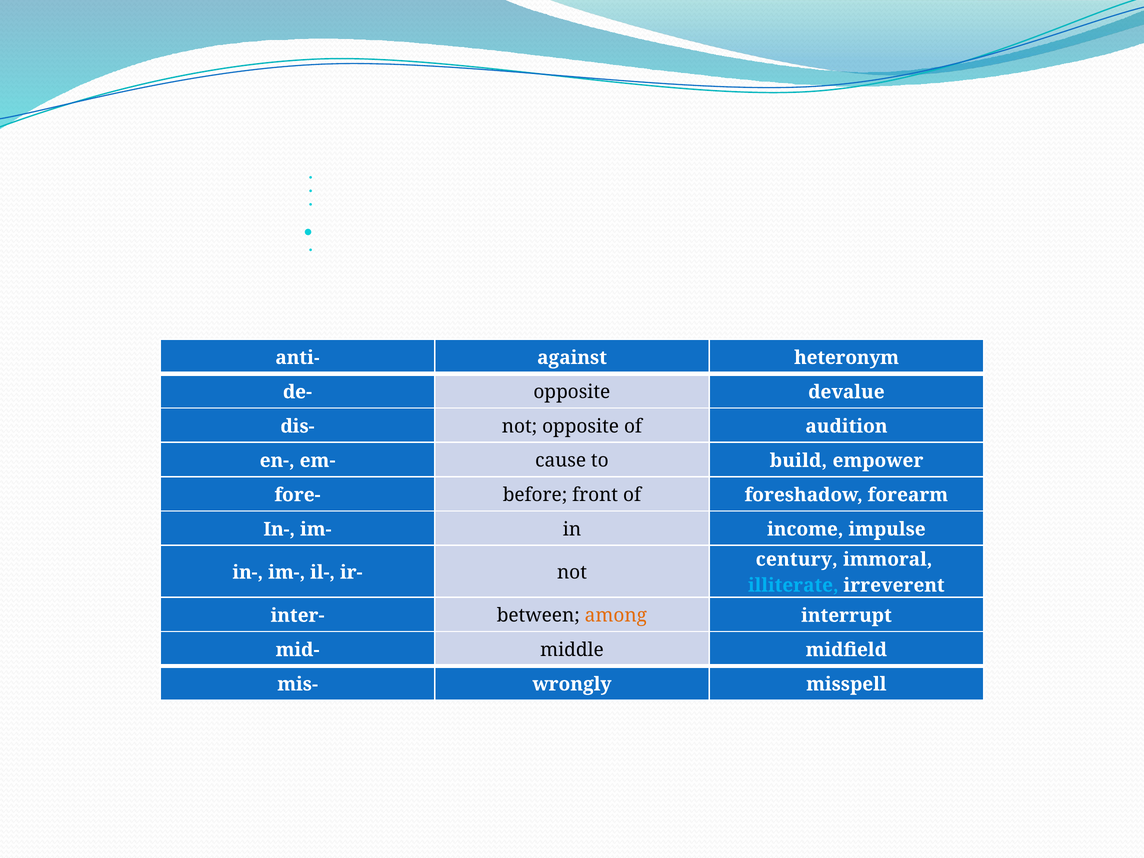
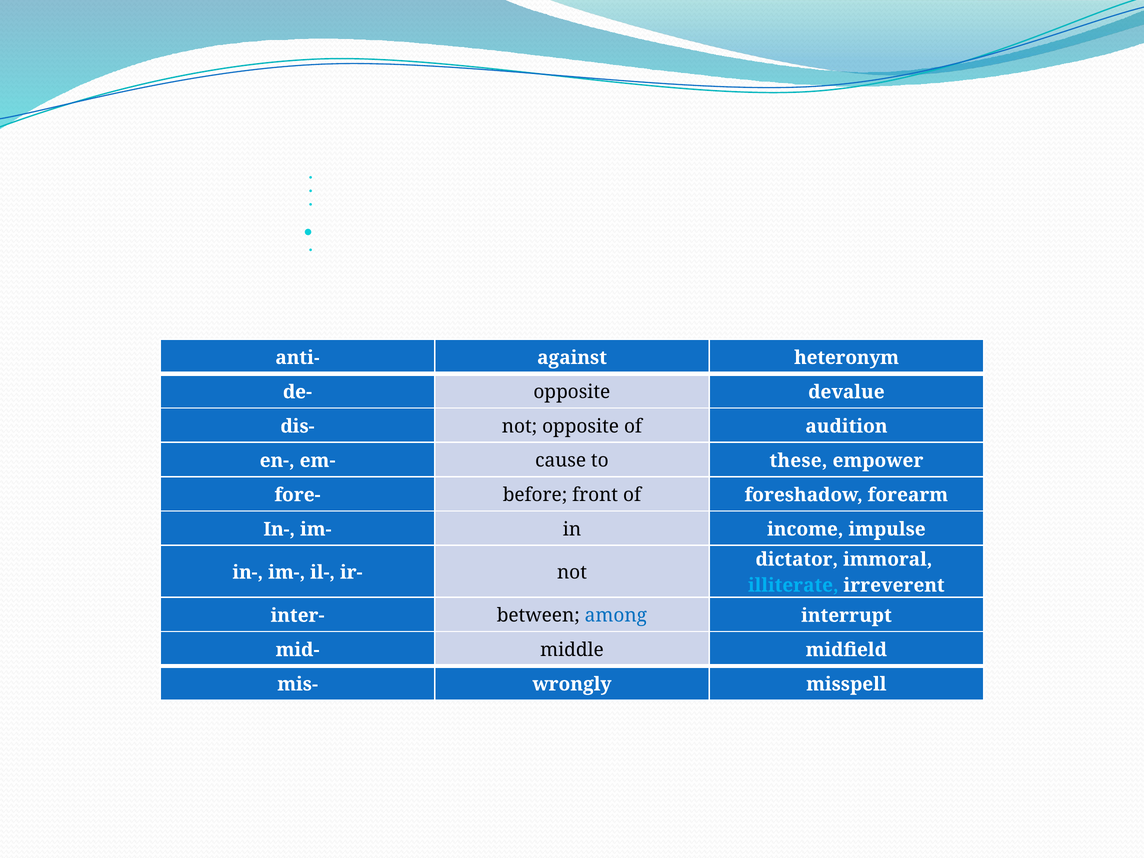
build: build -> these (798, 461)
century: century -> dictator (797, 559)
among colour: orange -> blue (616, 616)
